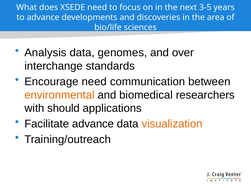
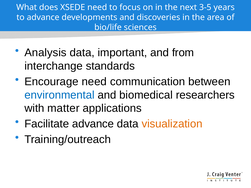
genomes: genomes -> important (122, 53)
over: over -> from (183, 53)
environmental colour: orange -> blue (60, 95)
should: should -> matter (63, 108)
